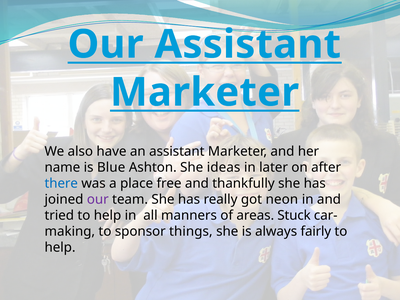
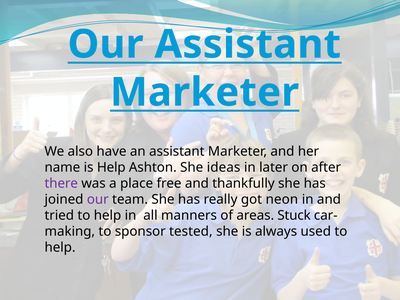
is Blue: Blue -> Help (111, 168)
there colour: blue -> purple (61, 184)
things: things -> tested (191, 232)
fairly: fairly -> used (316, 232)
